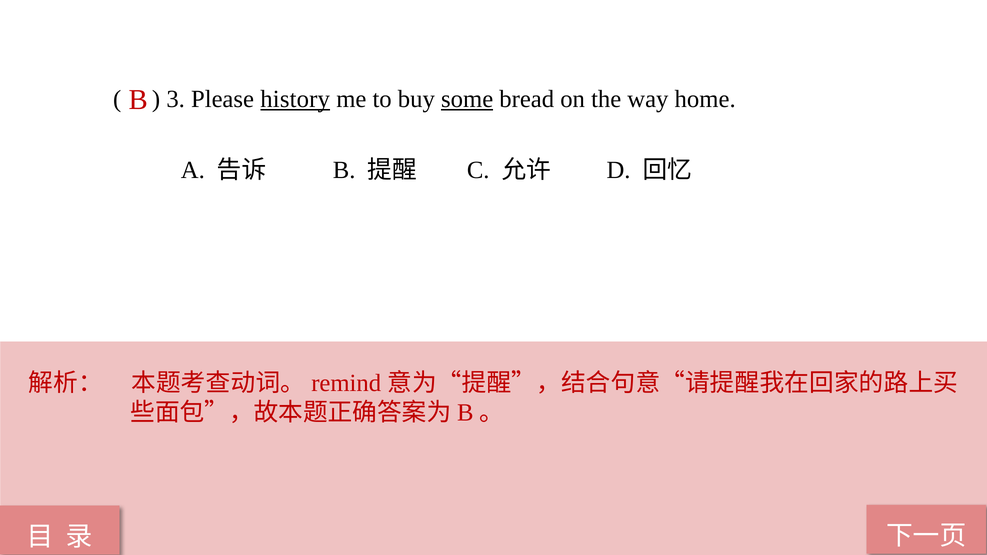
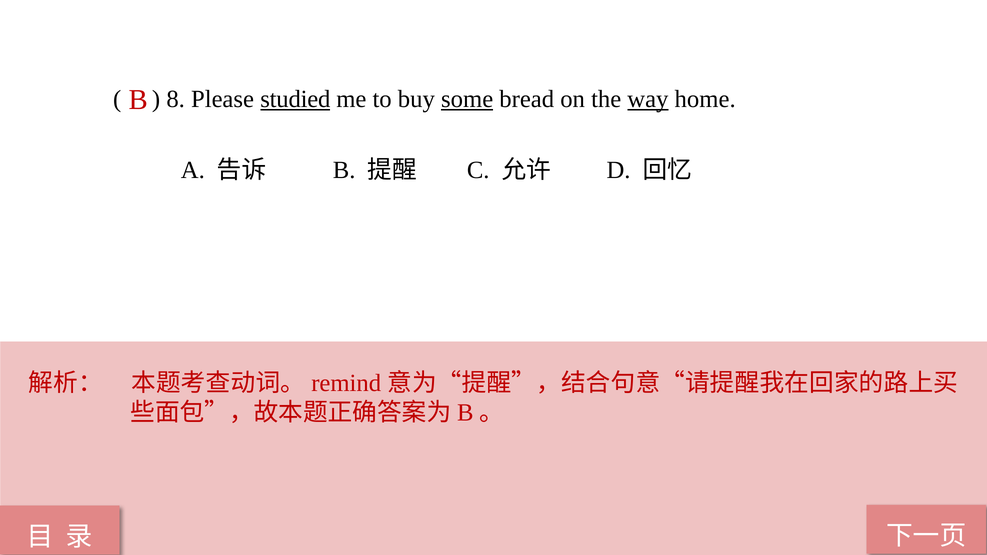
3: 3 -> 8 (176, 99)
history: history -> studied (295, 99)
way underline: none -> present (648, 99)
